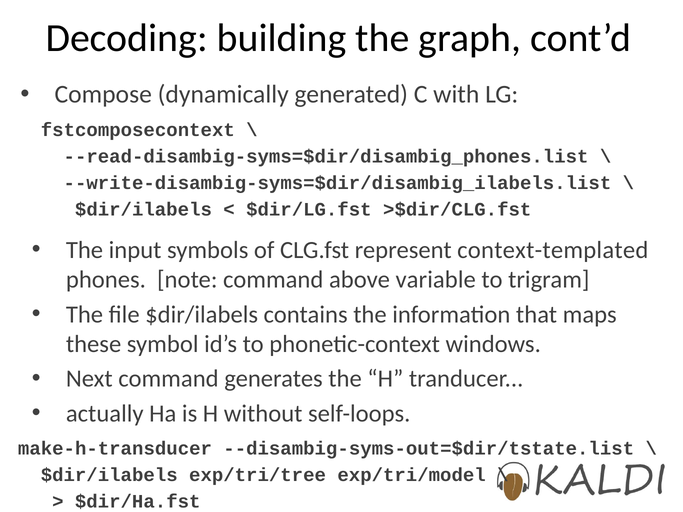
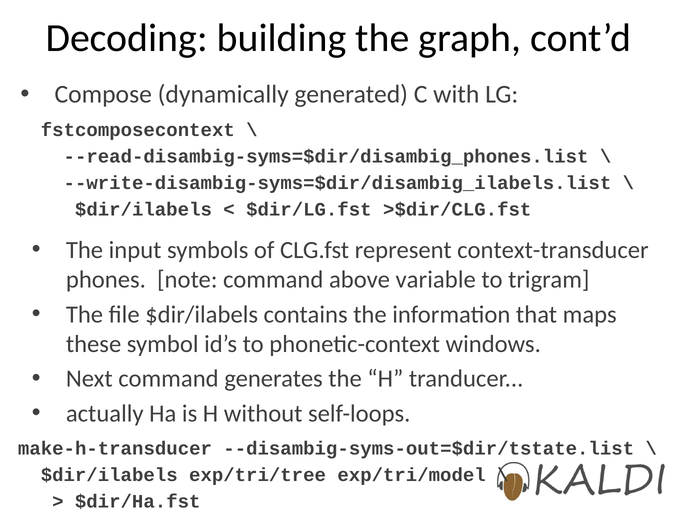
context-templated: context-templated -> context-transducer (553, 250)
